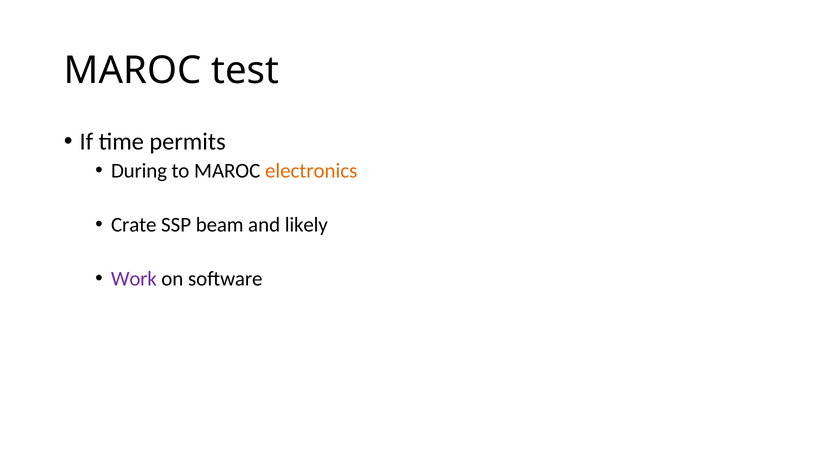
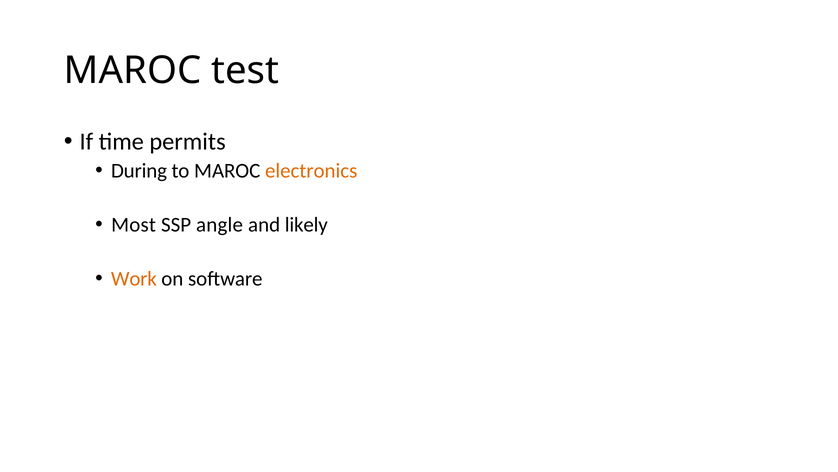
Crate: Crate -> Most (134, 225)
beam: beam -> angle (220, 225)
Work colour: purple -> orange (134, 278)
